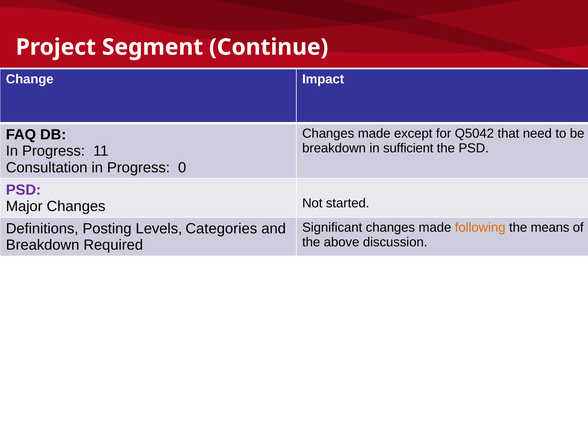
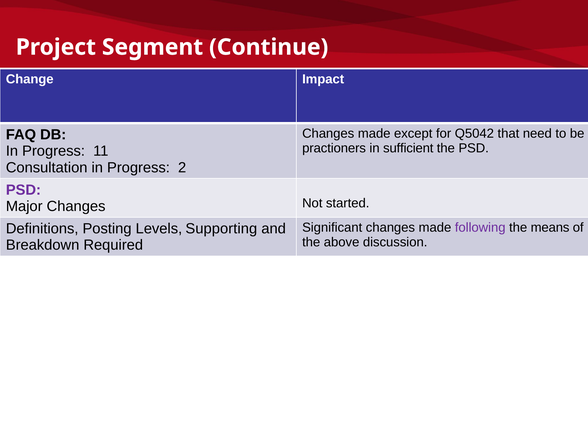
breakdown: breakdown -> practioners (334, 148)
0: 0 -> 2 (182, 167)
following colour: orange -> purple (480, 228)
Categories: Categories -> Supporting (221, 229)
